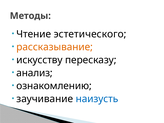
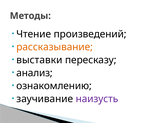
эстетического: эстетического -> произведений (90, 34)
искусству: искусству -> выставки (39, 60)
наизусть colour: blue -> purple (97, 99)
